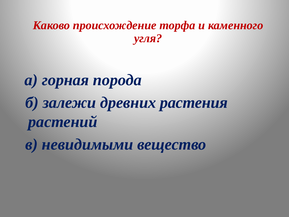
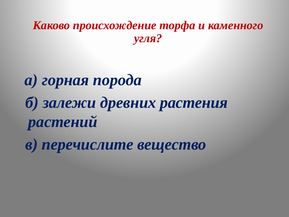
невидимыми: невидимыми -> перечислите (88, 144)
